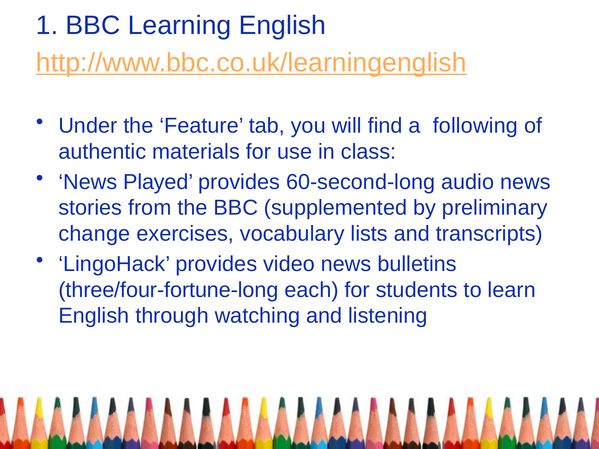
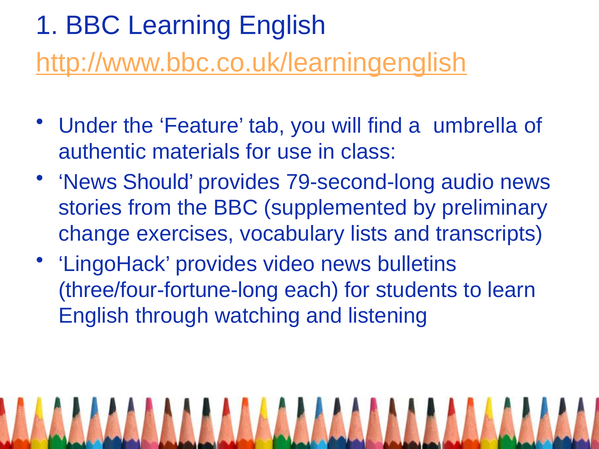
following: following -> umbrella (475, 126)
Played: Played -> Should (158, 182)
60-second-long: 60-second-long -> 79-second-long (361, 182)
